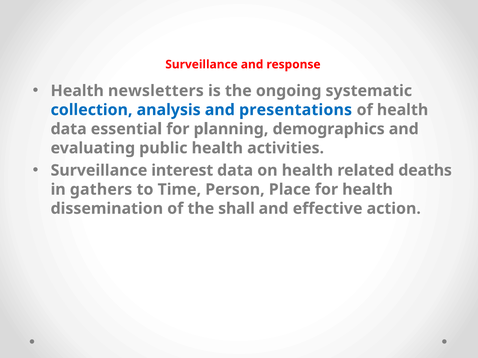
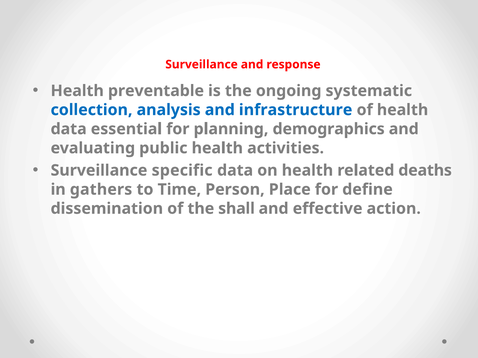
newsletters: newsletters -> preventable (156, 91)
presentations: presentations -> infrastructure (296, 110)
interest: interest -> specific (182, 171)
for health: health -> define (367, 190)
